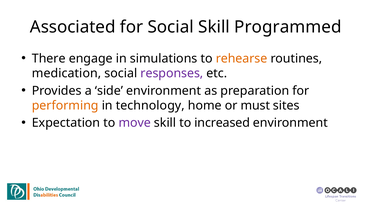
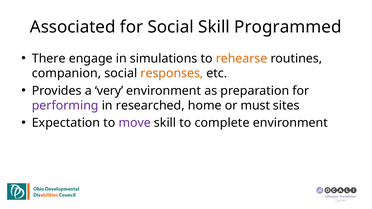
medication: medication -> companion (67, 73)
responses colour: purple -> orange (172, 73)
side: side -> very (109, 91)
performing colour: orange -> purple (65, 106)
technology: technology -> researched (150, 106)
increased: increased -> complete (222, 123)
